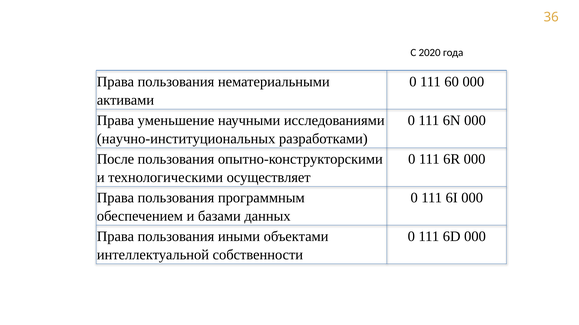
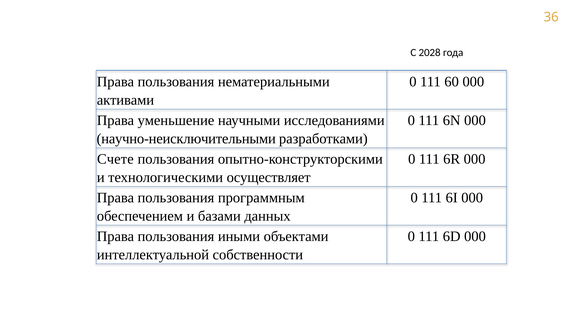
2020: 2020 -> 2028 (430, 53)
научно-институциональных: научно-институциональных -> научно-неисключительными (186, 139)
После: После -> Счете (115, 159)
